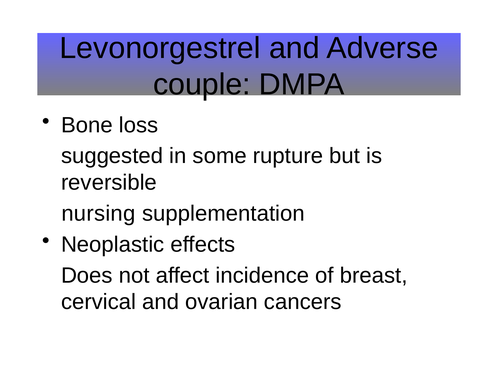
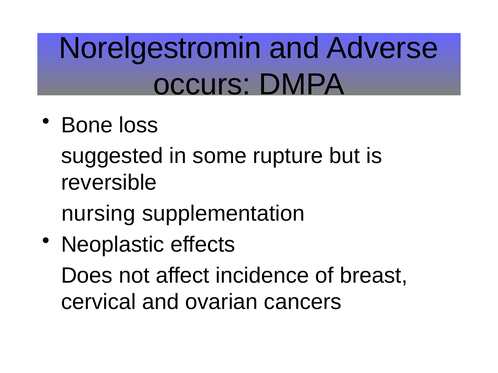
Levonorgestrel: Levonorgestrel -> Norelgestromin (160, 48)
couple: couple -> occurs (202, 85)
